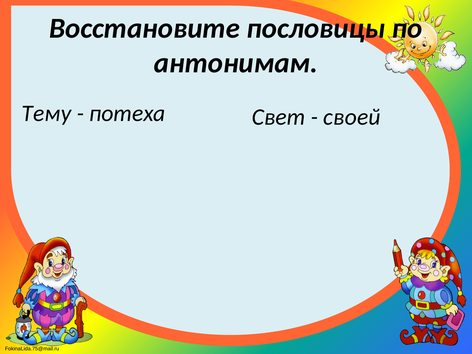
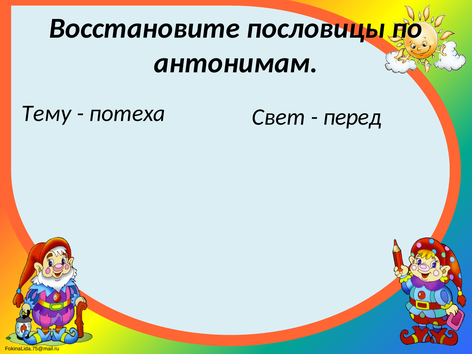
своей: своей -> перед (352, 117)
